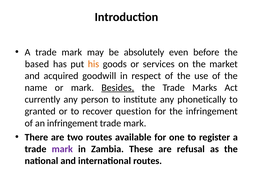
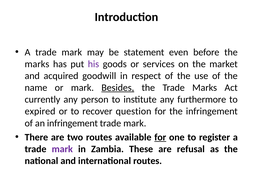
absolutely: absolutely -> statement (144, 52)
based: based -> marks (37, 64)
his colour: orange -> purple (93, 64)
phonetically: phonetically -> furthermore (202, 99)
granted: granted -> expired (40, 111)
for underline: none -> present (160, 137)
